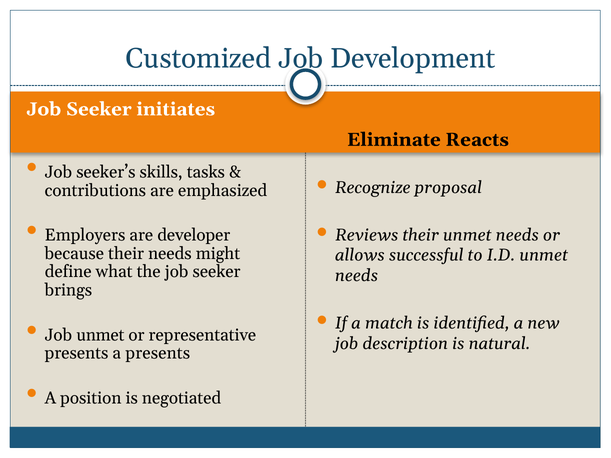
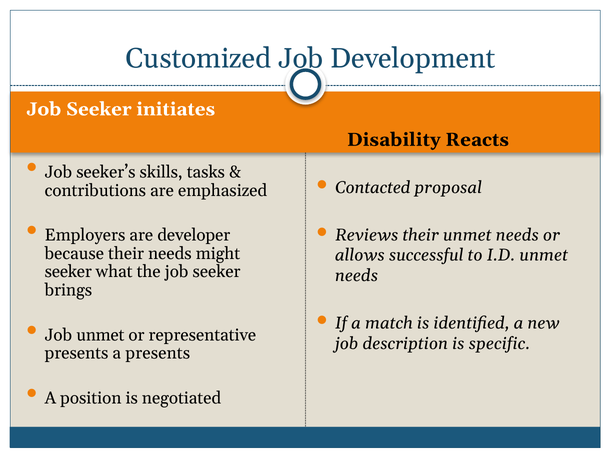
Eliminate: Eliminate -> Disability (394, 140)
Recognize: Recognize -> Contacted (373, 188)
define: define -> seeker (68, 272)
natural: natural -> specific (499, 344)
